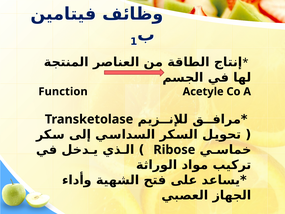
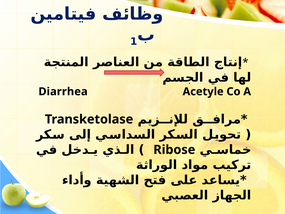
Function: Function -> Diarrhea (63, 91)
